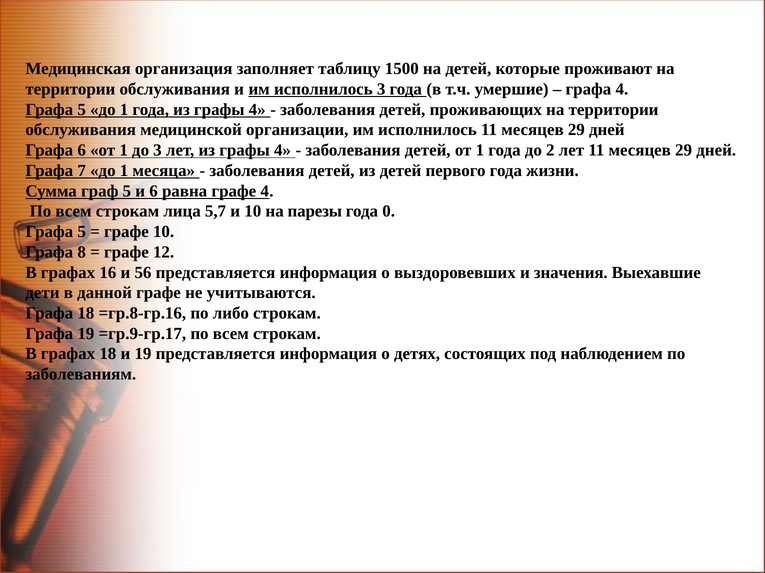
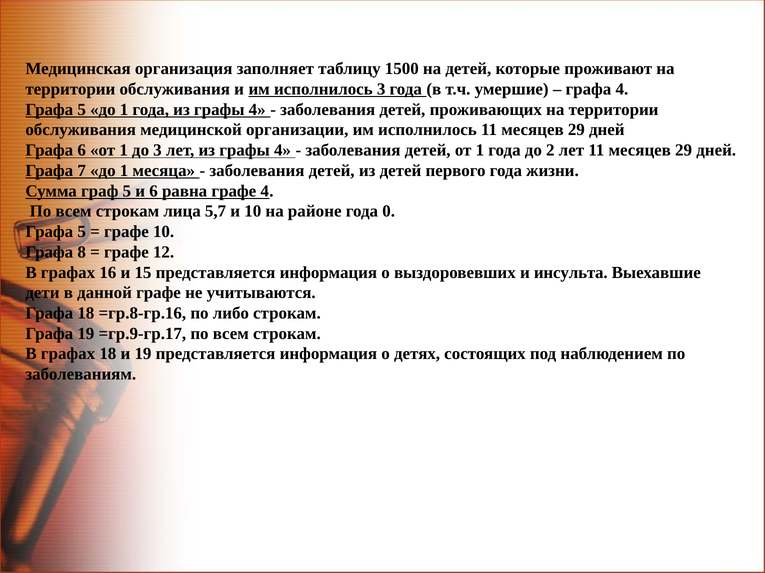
парезы: парезы -> районе (315, 212)
56: 56 -> 15 (143, 273)
значения: значения -> инсульта (571, 273)
